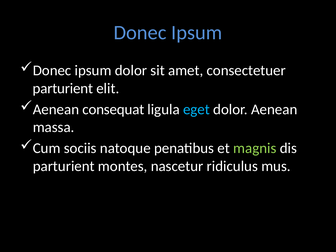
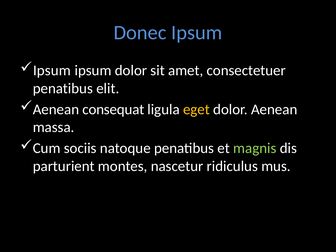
Donec: Donec -> Ipsum (52, 70)
parturient: parturient -> penatibus (63, 88)
eget colour: light blue -> yellow (196, 109)
